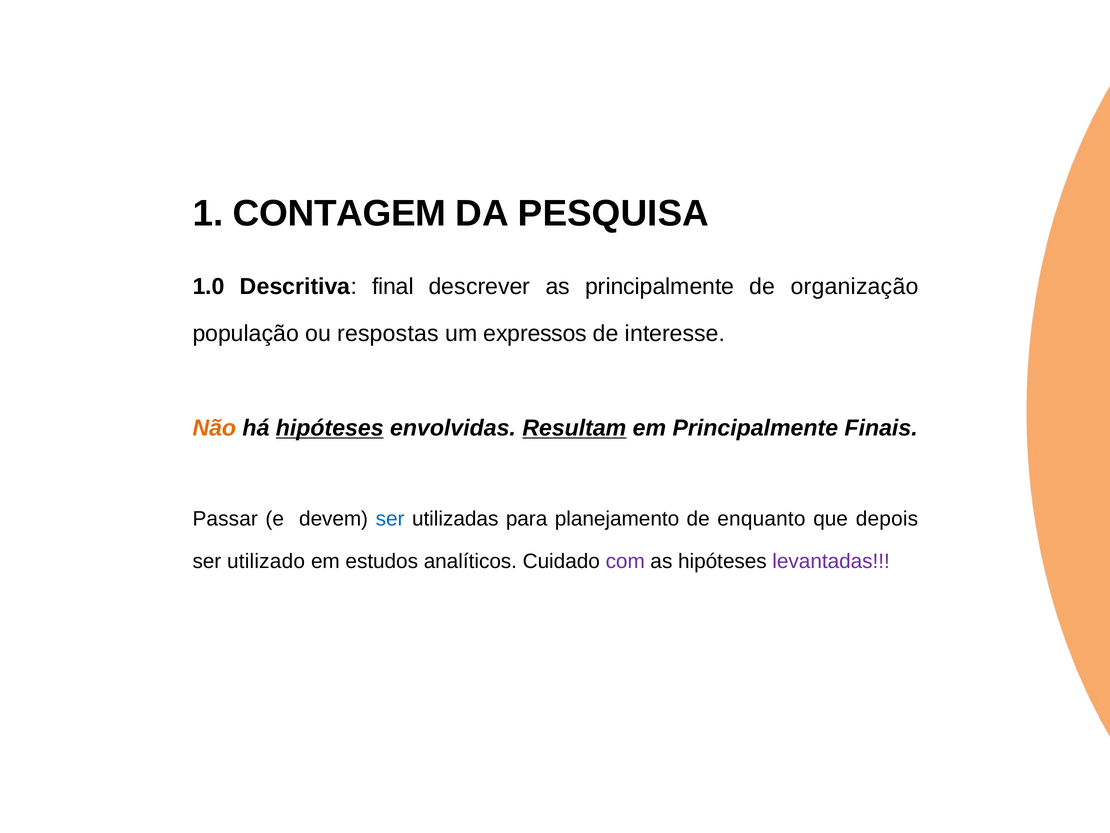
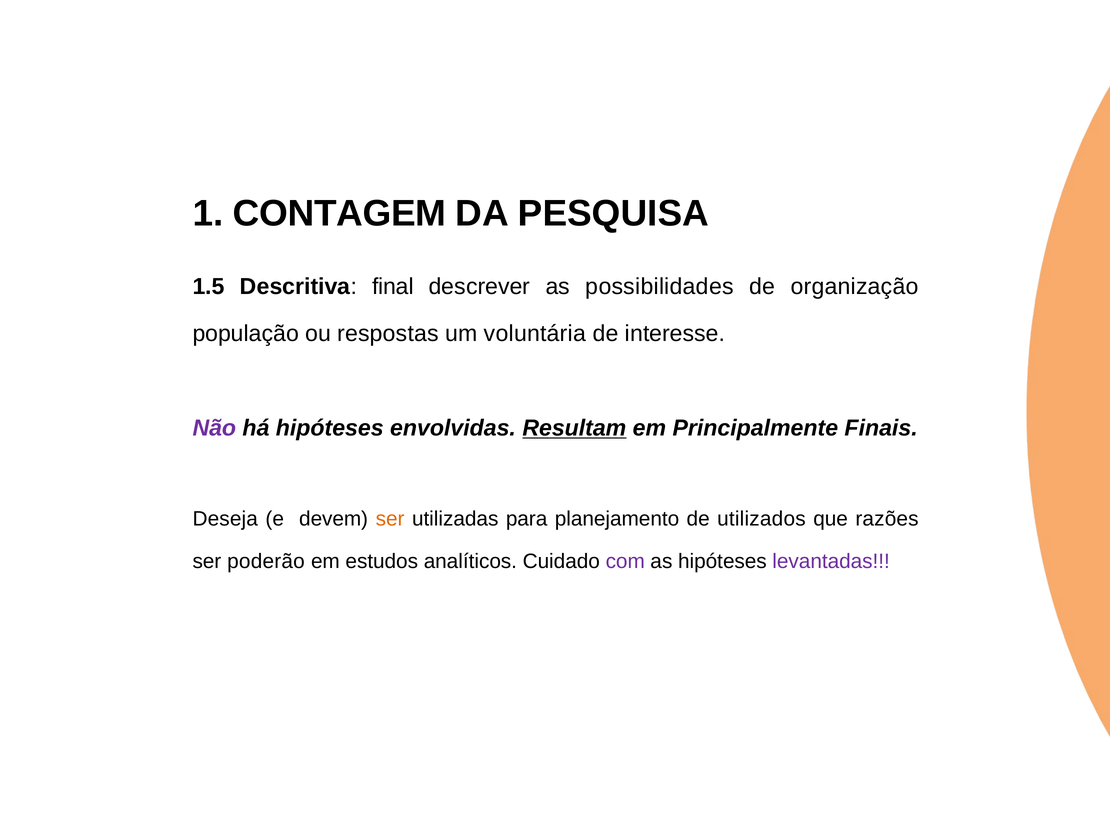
1.0: 1.0 -> 1.5 (209, 286)
as principalmente: principalmente -> possibilidades (660, 286)
expressos: expressos -> voluntária (535, 333)
Não colour: orange -> purple (214, 428)
hipóteses underline: present -> none (330, 428)
Passar: Passar -> Deseja (225, 519)
ser colour: blue -> orange (390, 519)
enquanto: enquanto -> utilizados (761, 519)
depois: depois -> razões (887, 519)
utilizado: utilizado -> poderão (266, 561)
